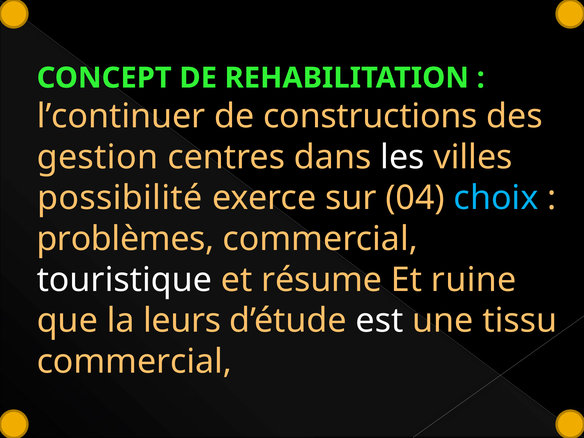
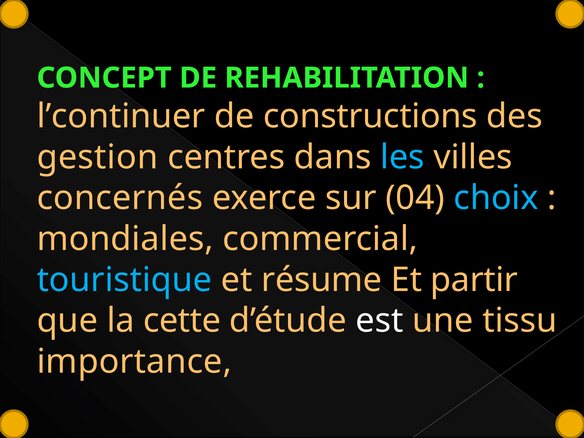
les colour: white -> light blue (402, 157)
possibilité: possibilité -> concernés (120, 198)
problèmes: problèmes -> mondiales (125, 239)
touristique colour: white -> light blue (124, 280)
ruine: ruine -> partir (474, 280)
leurs: leurs -> cette (182, 321)
commercial: commercial -> importance (134, 362)
